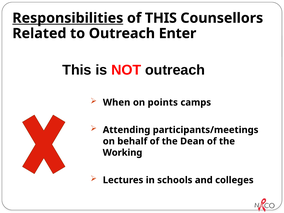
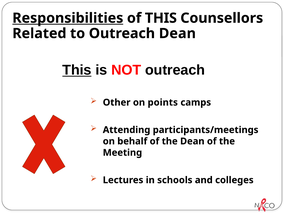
Outreach Enter: Enter -> Dean (177, 33)
This underline: none -> present (77, 70)
When: When -> Other (117, 102)
Working: Working -> Meeting (122, 153)
